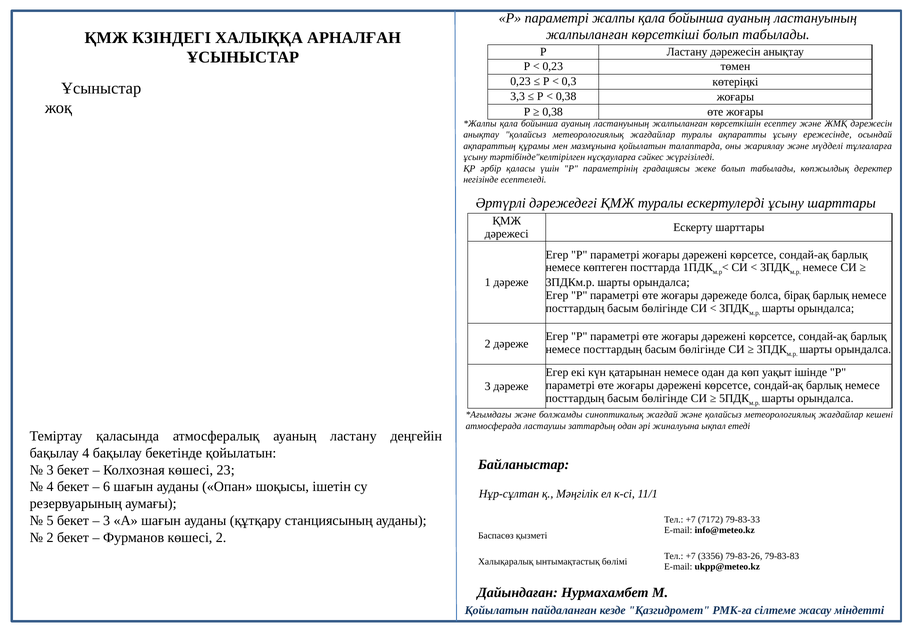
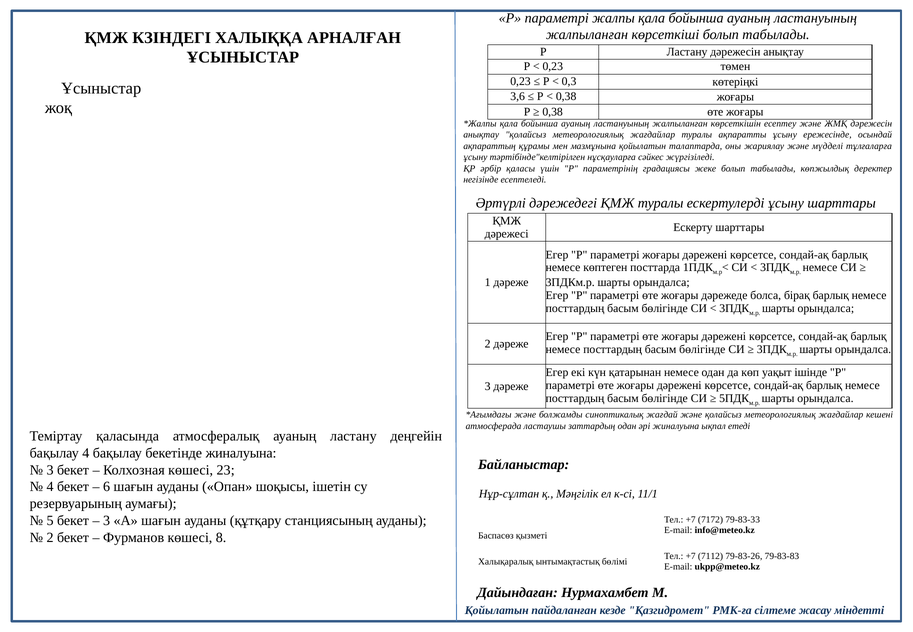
3,3: 3,3 -> 3,6 (518, 97)
бекетінде қойылатын: қойылатын -> жиналуына (241, 453)
көшесі 2: 2 -> 8 (221, 537)
3356: 3356 -> 7112 (710, 556)
